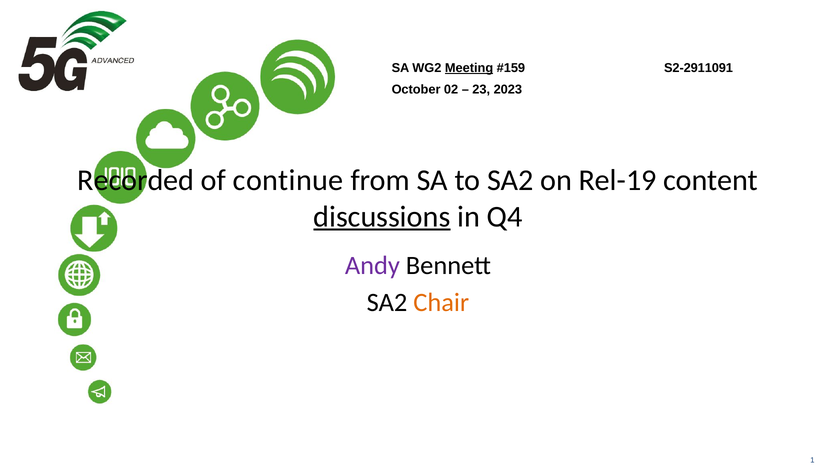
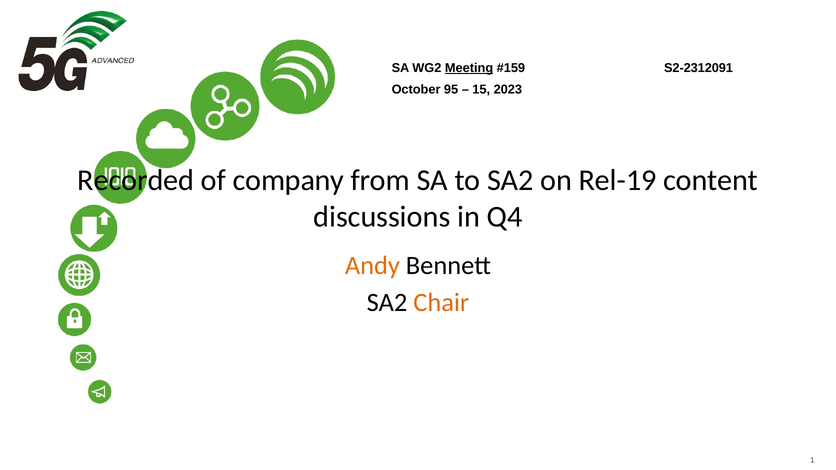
S2-2911091: S2-2911091 -> S2-2312091 (698, 68)
02: 02 -> 95 (451, 90)
23: 23 -> 15 (481, 90)
continue: continue -> company (288, 180)
discussions underline: present -> none (382, 217)
Andy colour: purple -> orange (372, 266)
